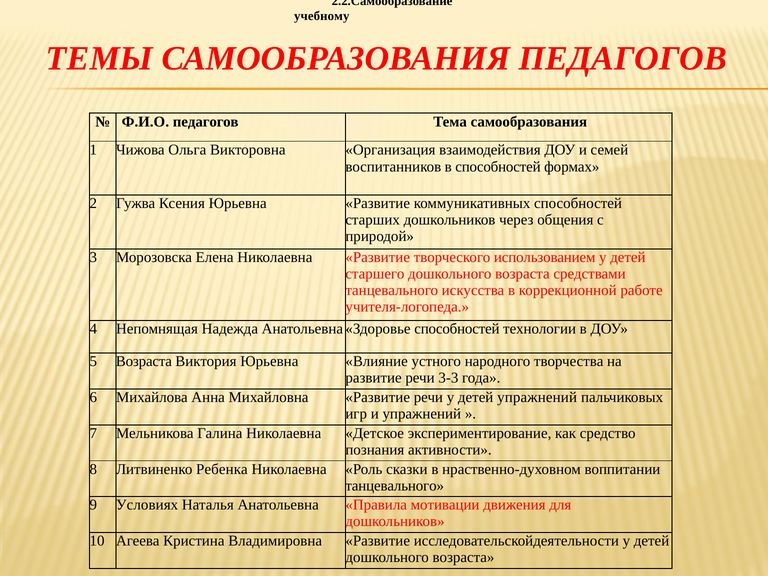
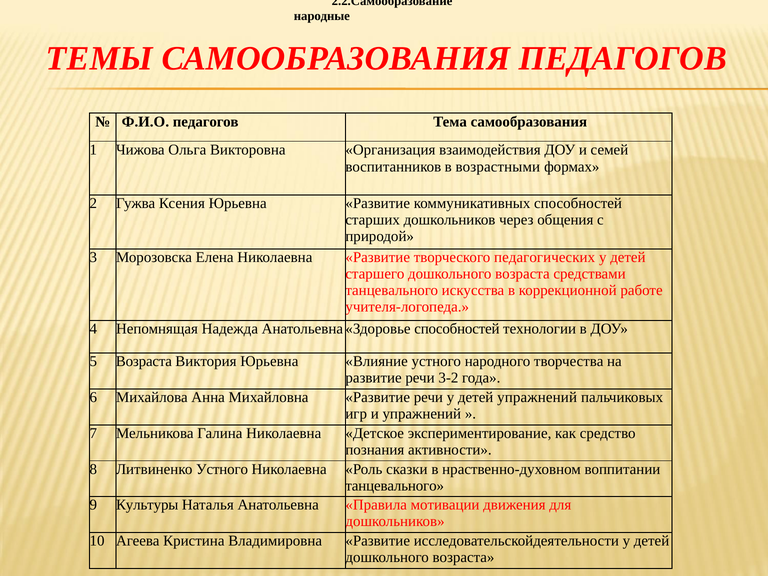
учебному: учебному -> народные (322, 16)
в способностей: способностей -> возрастными (498, 167)
использованием: использованием -> педагогических (545, 257)
3-3: 3-3 -> 3-2 (448, 378)
Литвиненко Ребенка: Ребенка -> Устного (222, 469)
Условиях: Условиях -> Культуры (147, 505)
